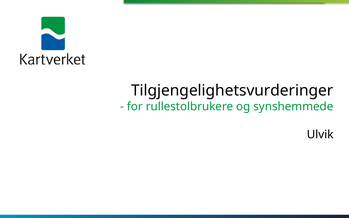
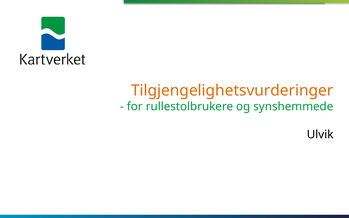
Tilgjengelighetsvurderinger colour: black -> orange (232, 91)
